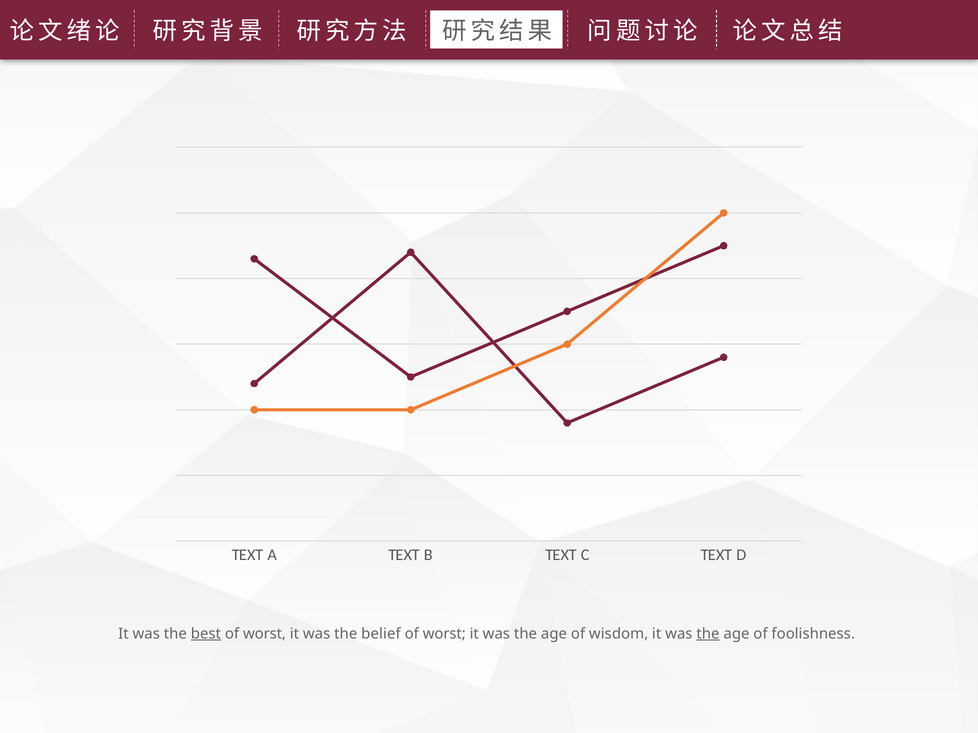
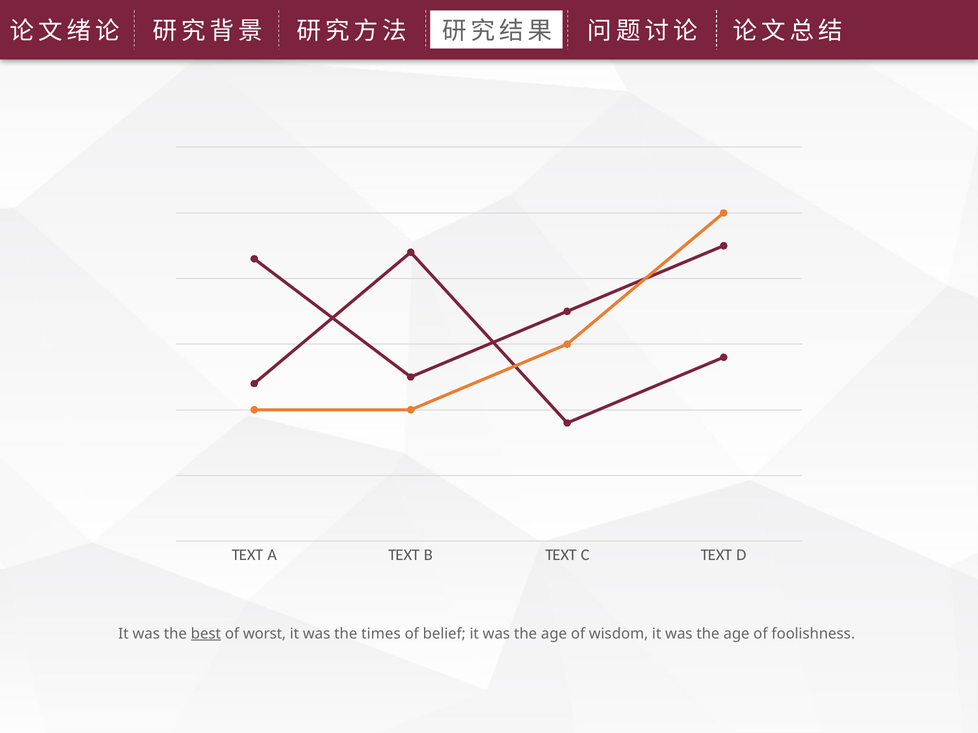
belief: belief -> times (381, 634)
worst: worst -> belief (444, 634)
the underline: present -> none (708, 634)
